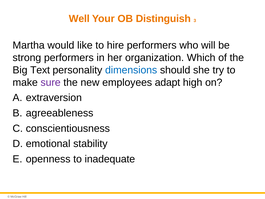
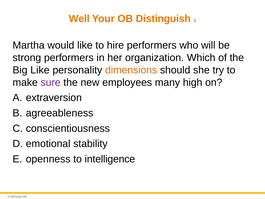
Big Text: Text -> Like (40, 70)
dimensions colour: blue -> orange (131, 70)
adapt: adapt -> many (167, 82)
inadequate: inadequate -> intelligence (110, 159)
